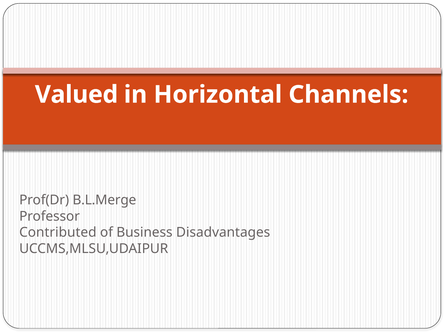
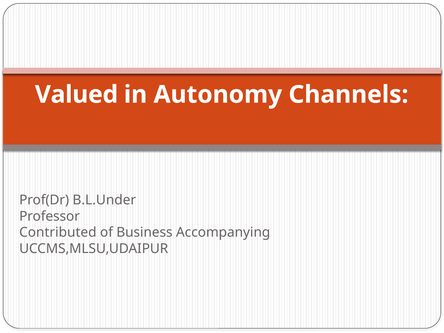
Horizontal: Horizontal -> Autonomy (218, 95)
B.L.Merge: B.L.Merge -> B.L.Under (104, 200)
Disadvantages: Disadvantages -> Accompanying (223, 233)
